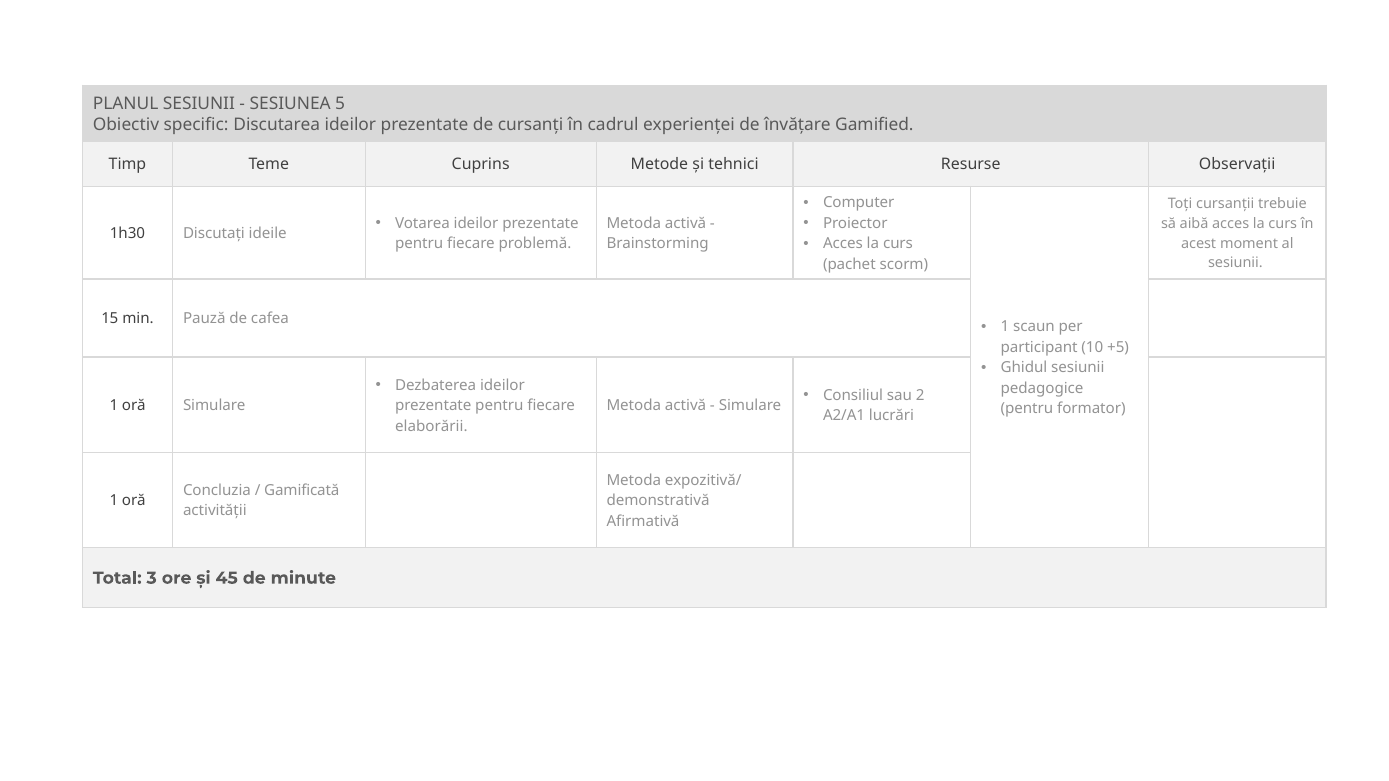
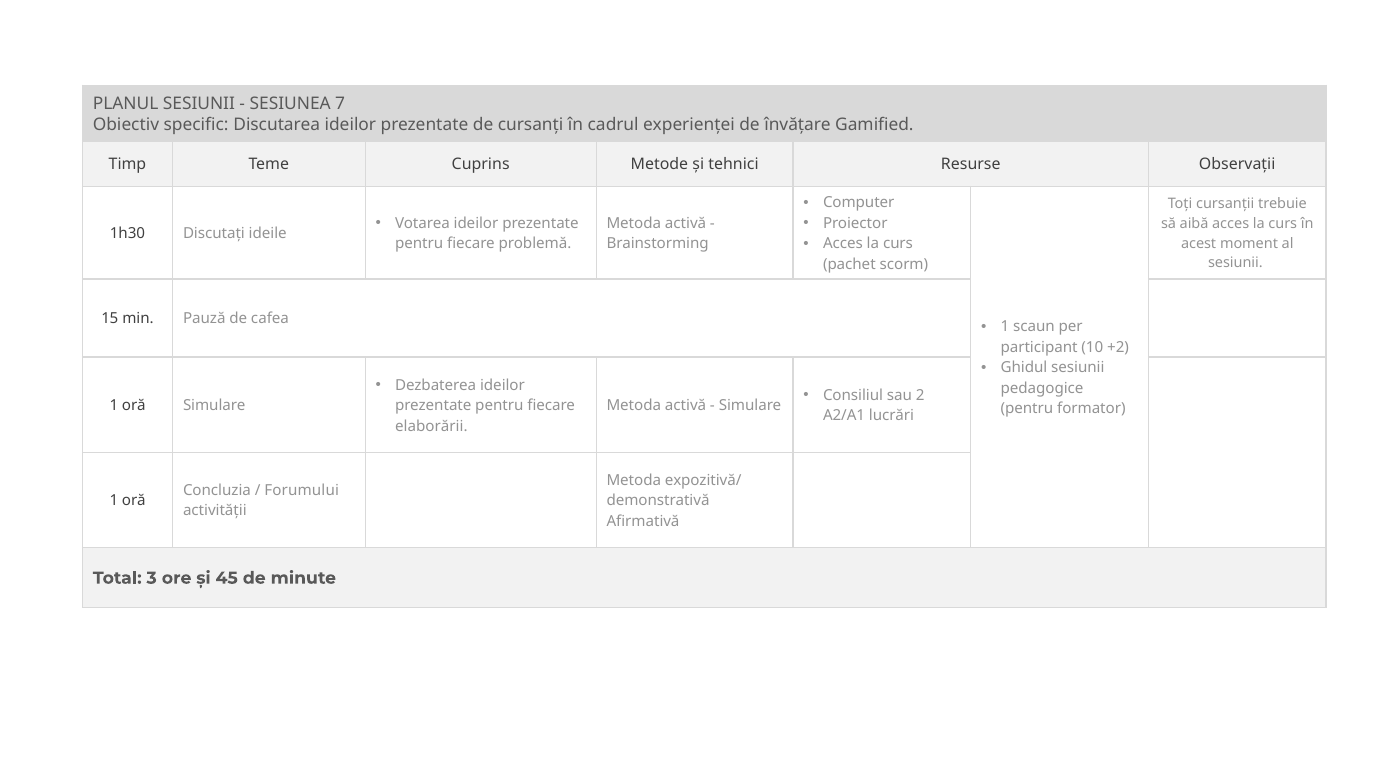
5: 5 -> 7 (340, 103)
+5: +5 -> +2 (1118, 348)
Gamificată: Gamificată -> Forumului (302, 491)
